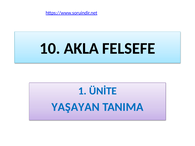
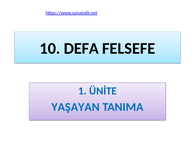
AKLA: AKLA -> DEFA (81, 48)
